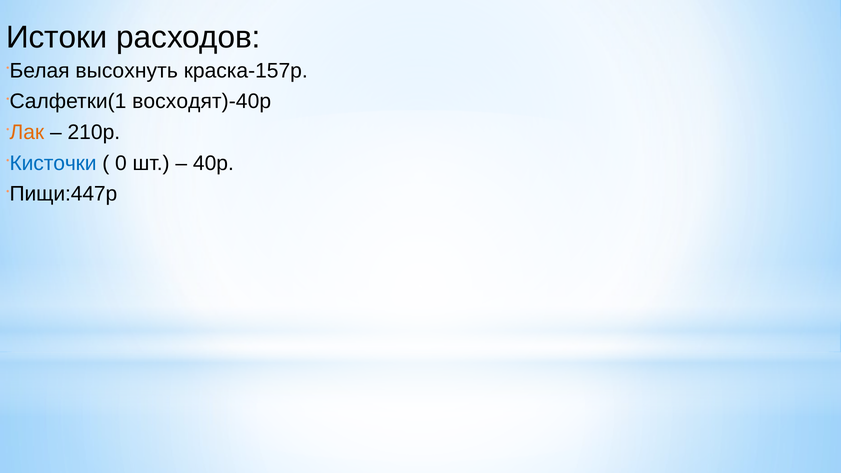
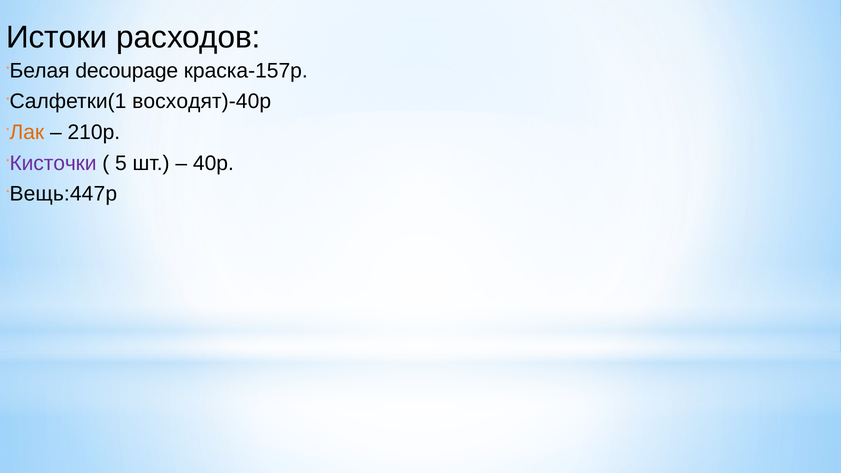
высохнуть: высохнуть -> decoupage (127, 71)
Кисточки colour: blue -> purple (53, 163)
0: 0 -> 5 (121, 163)
Пищи:447р: Пищи:447р -> Вещь:447р (63, 194)
